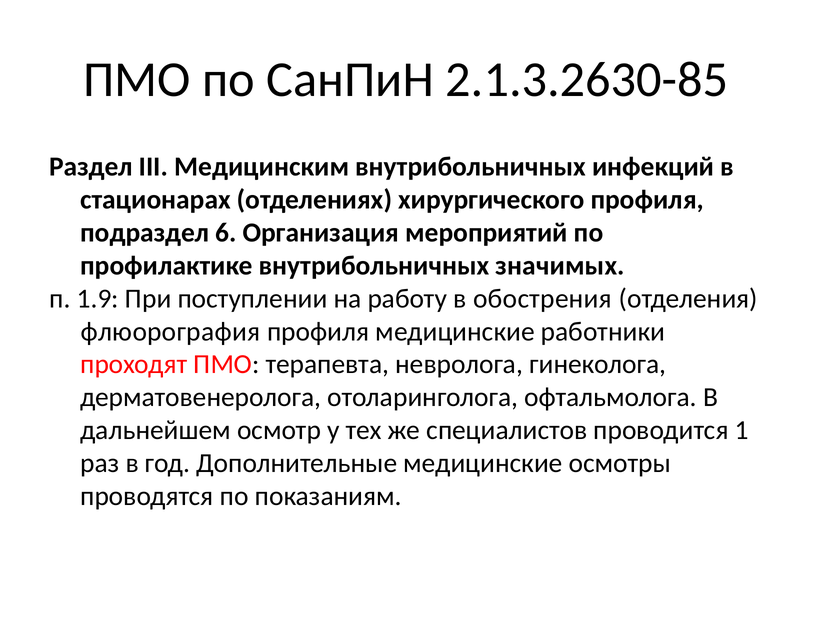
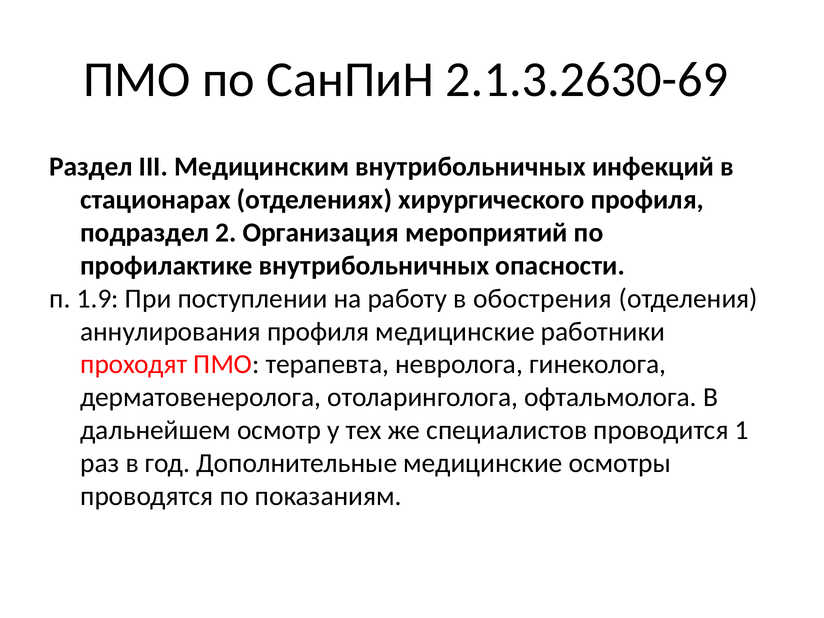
2.1.3.2630-85: 2.1.3.2630-85 -> 2.1.3.2630-69 (587, 80)
6: 6 -> 2 (226, 233)
значимых: значимых -> опасности (560, 266)
флюорография: флюорография -> аннулирования (171, 331)
